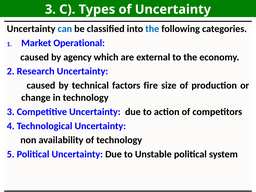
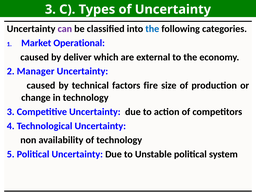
can colour: blue -> purple (65, 29)
agency: agency -> deliver (77, 57)
Research: Research -> Manager (36, 71)
